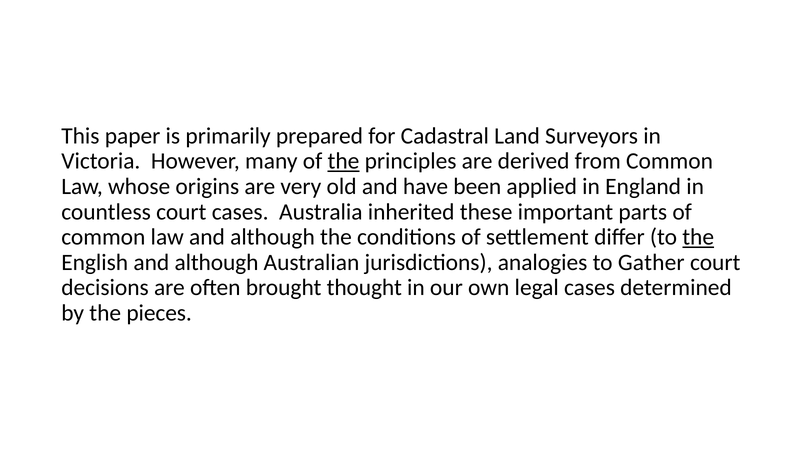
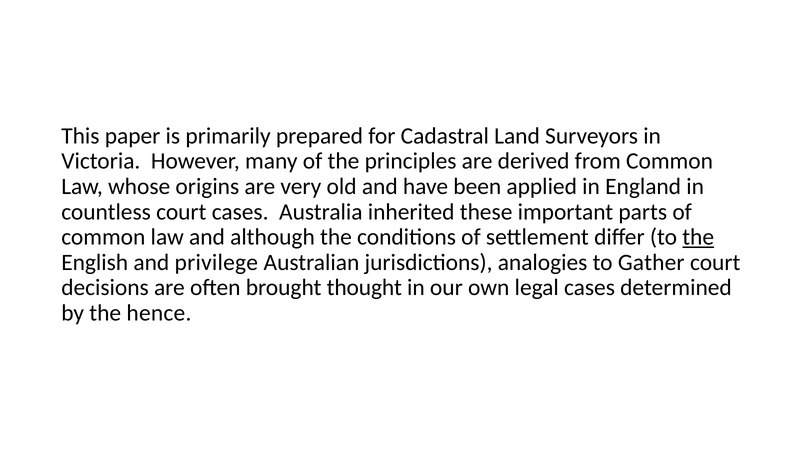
the underline: present -> none (343, 161)
English and although: although -> privilege (216, 263)
pieces: pieces -> hence (159, 313)
